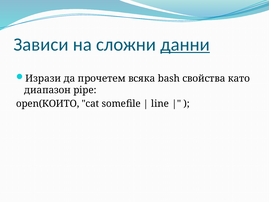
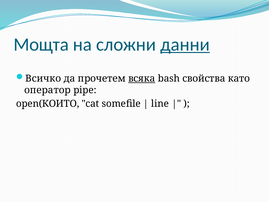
Зависи: Зависи -> Мощта (41, 44)
Изрази: Изрази -> Всичко (43, 78)
всяка underline: none -> present (142, 78)
диапазон: диапазон -> оператор (47, 90)
